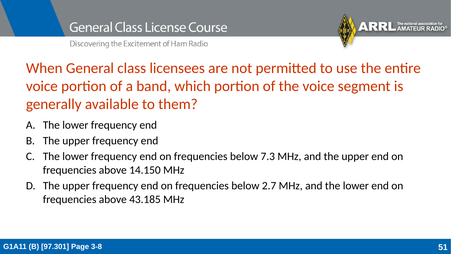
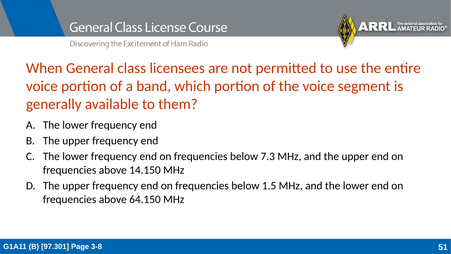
2.7: 2.7 -> 1.5 (269, 186)
43.185: 43.185 -> 64.150 (145, 199)
